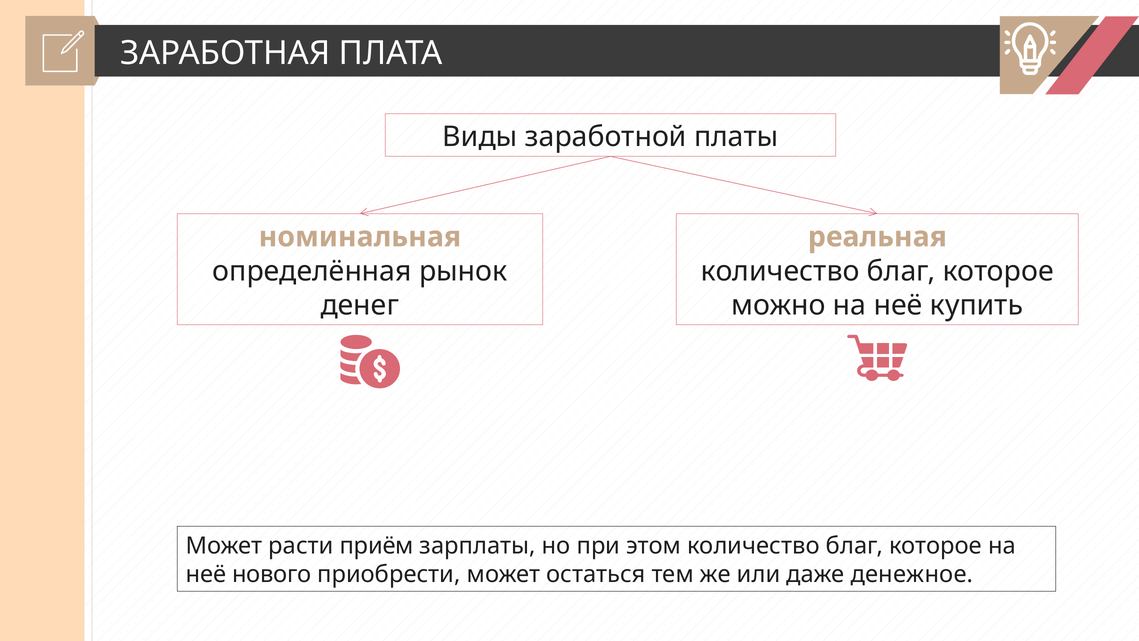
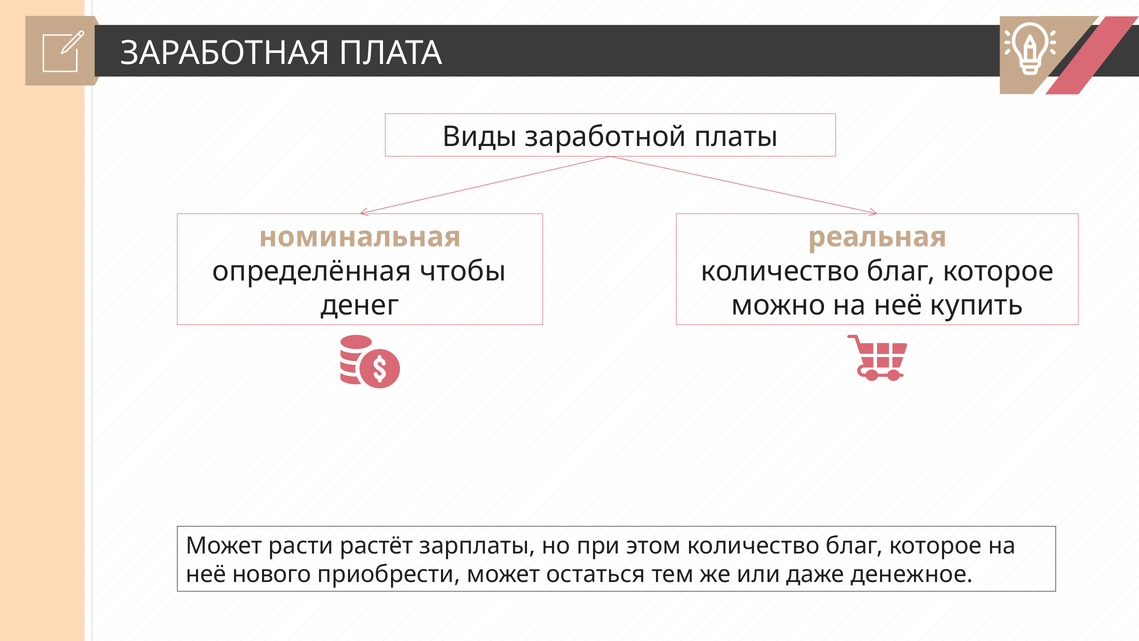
рынок: рынок -> чтобы (463, 271)
приём: приём -> растёт (377, 546)
